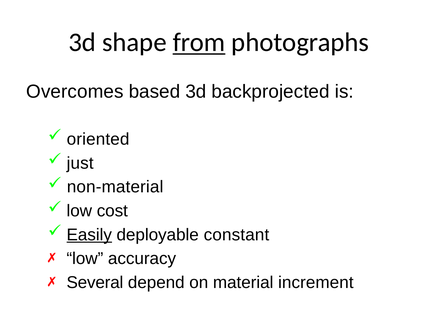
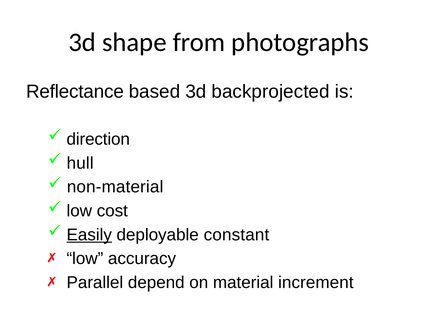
from underline: present -> none (199, 42)
Overcomes: Overcomes -> Reflectance (75, 91)
oriented: oriented -> direction (98, 139)
just: just -> hull (80, 163)
Several: Several -> Parallel (95, 282)
